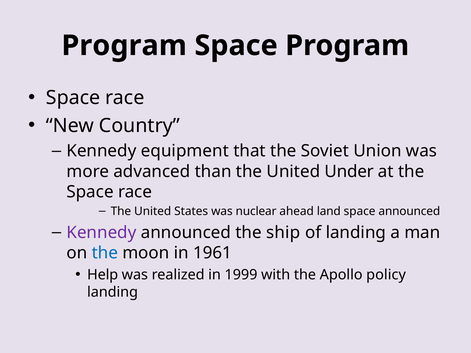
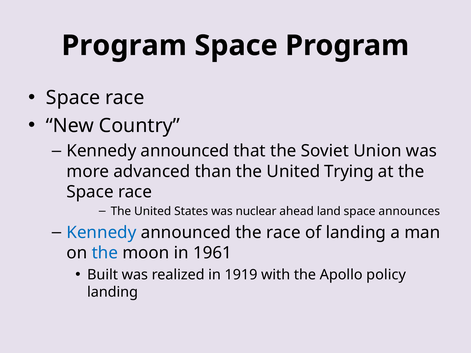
equipment: equipment -> announced (185, 151)
Under: Under -> Trying (349, 172)
space announced: announced -> announces (409, 211)
Kennedy colour: purple -> blue (101, 233)
the ship: ship -> race (283, 233)
Help: Help -> Built (103, 275)
1999: 1999 -> 1919 (241, 275)
